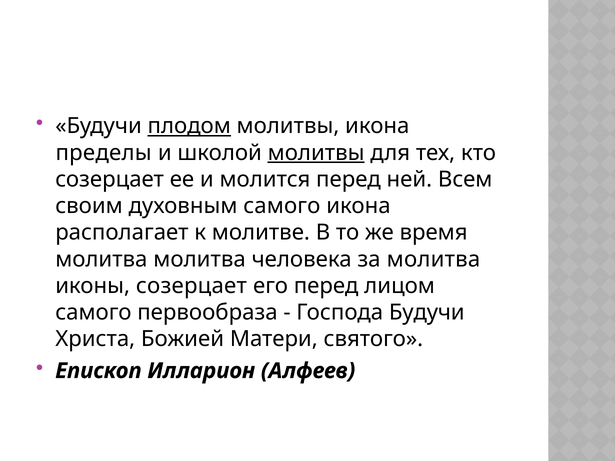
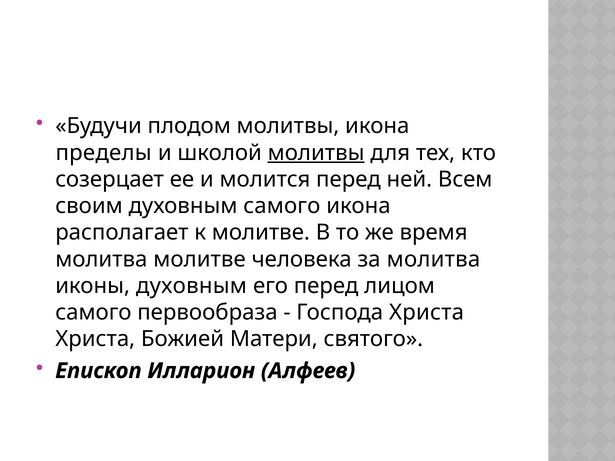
плодом underline: present -> none (189, 126)
молитва молитва: молитва -> молитве (200, 259)
иконы созерцает: созерцает -> духовным (191, 286)
Господа Будучи: Будучи -> Христа (427, 313)
